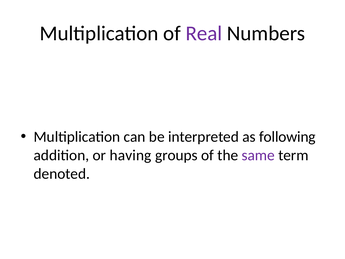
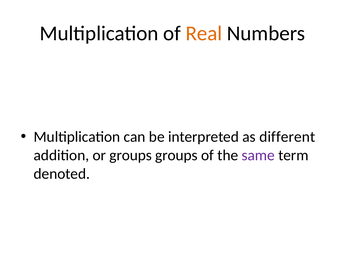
Real colour: purple -> orange (204, 33)
following: following -> different (287, 137)
or having: having -> groups (131, 155)
